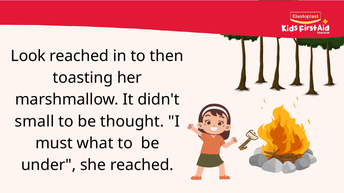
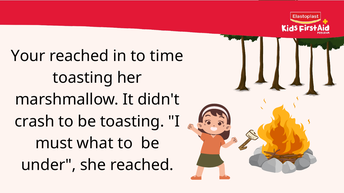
Look: Look -> Your (28, 56)
then: then -> time (167, 56)
small: small -> crash (35, 122)
be thought: thought -> toasting (132, 122)
